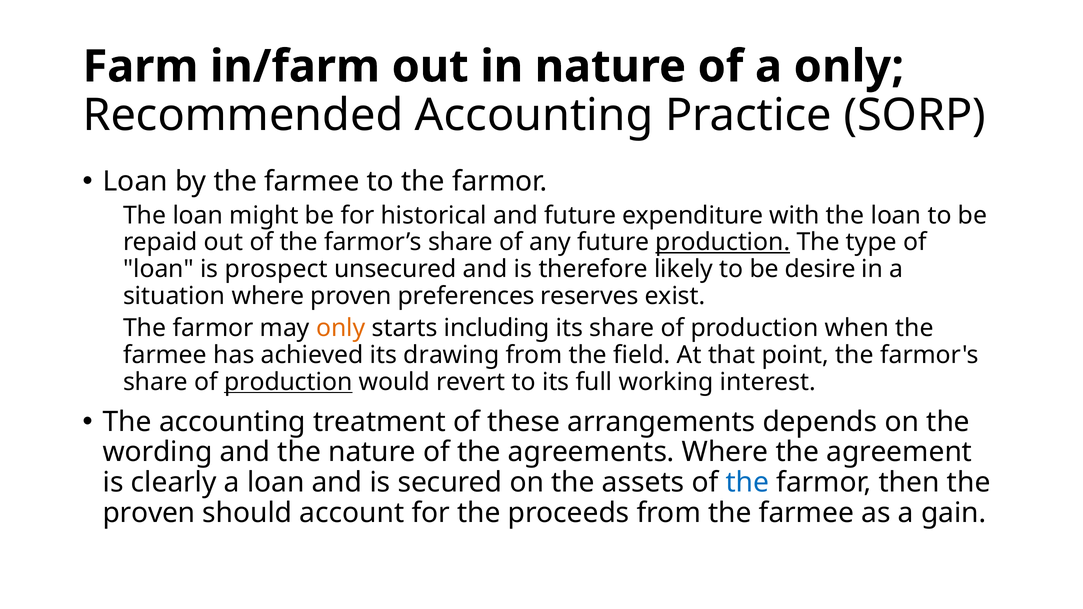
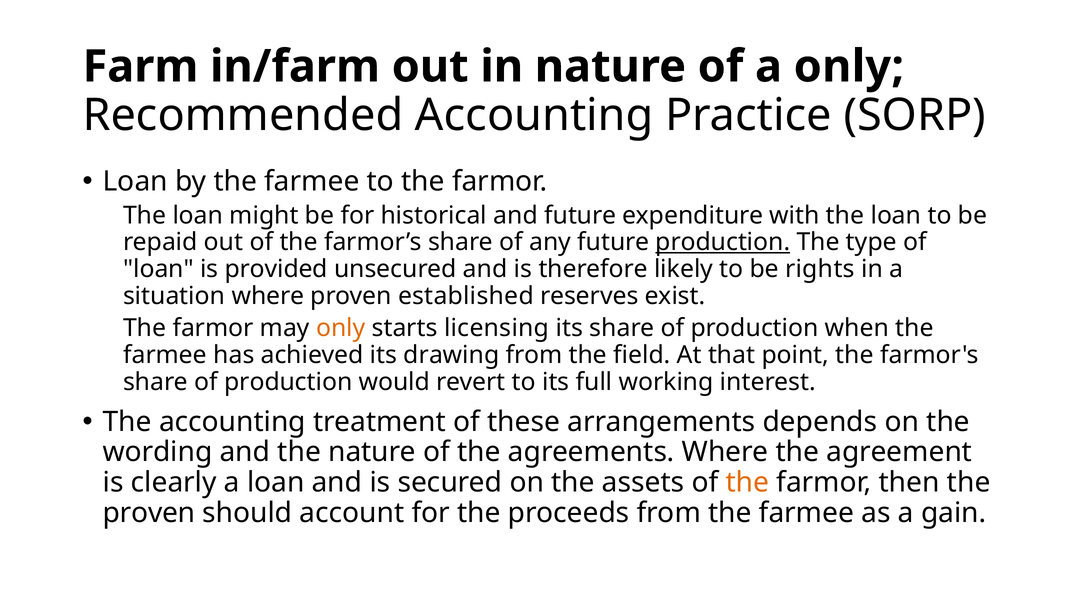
prospect: prospect -> provided (276, 269)
desire: desire -> rights (820, 269)
preferences: preferences -> established (466, 296)
including: including -> licensing (497, 328)
production underline: present -> none (288, 382)
the colour: blue -> orange (747, 483)
